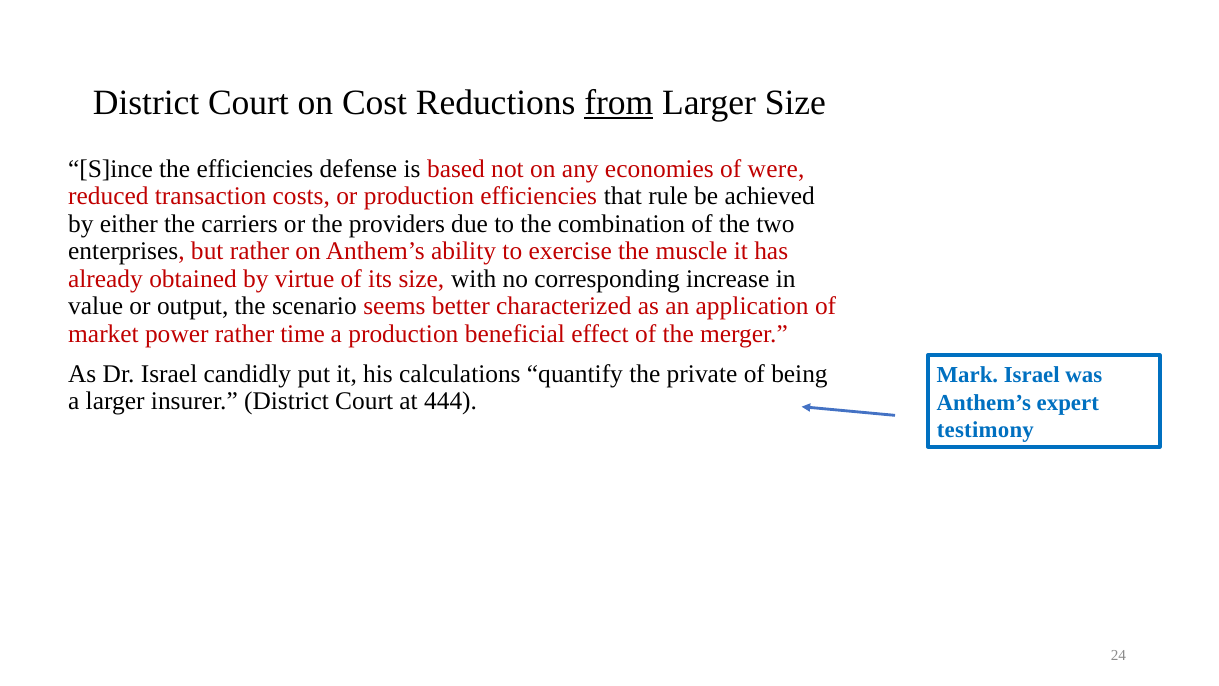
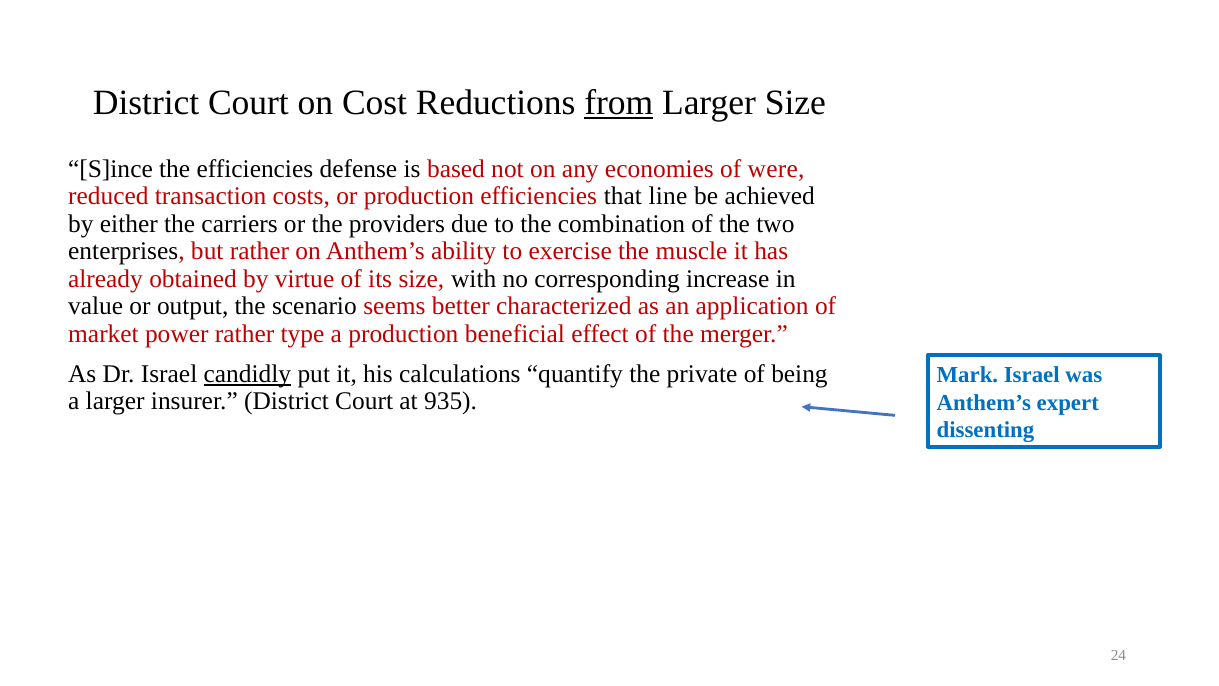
rule: rule -> line (668, 196)
time: time -> type (302, 334)
candidly underline: none -> present (247, 374)
444: 444 -> 935 (451, 401)
testimony: testimony -> dissenting (986, 430)
